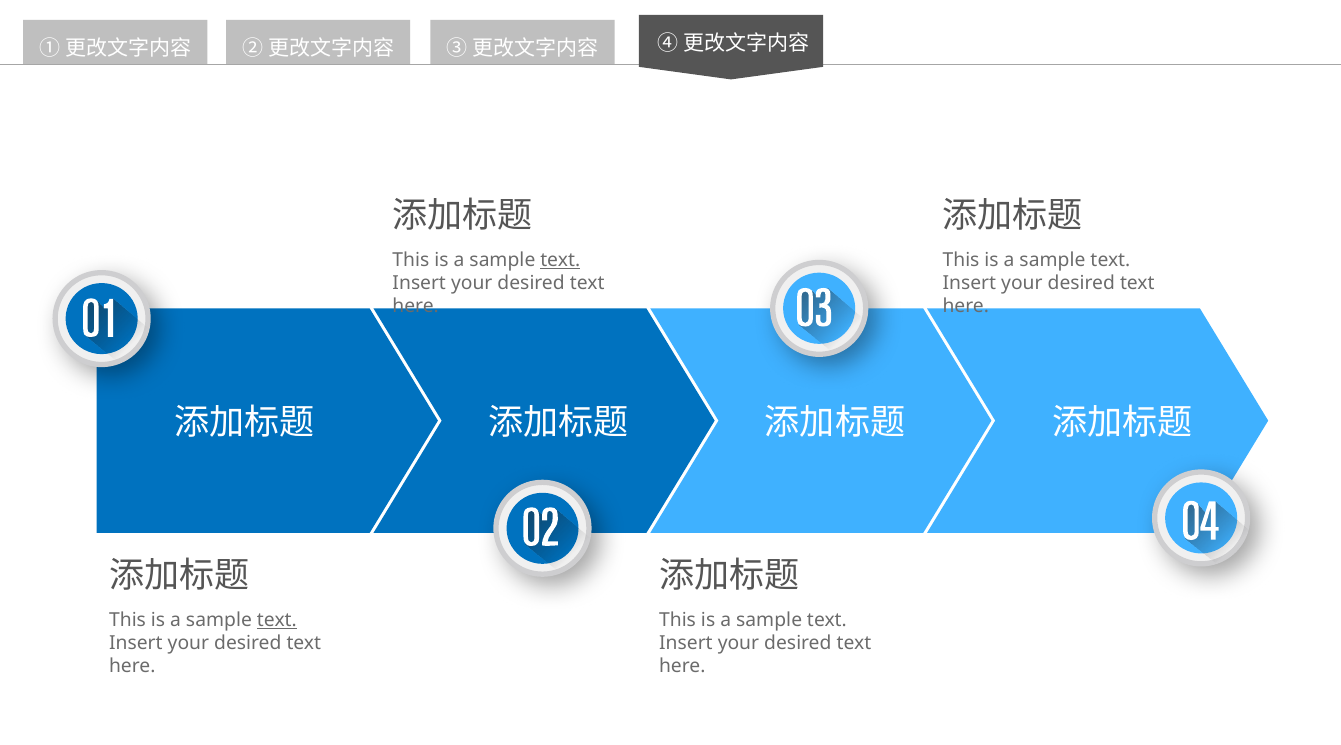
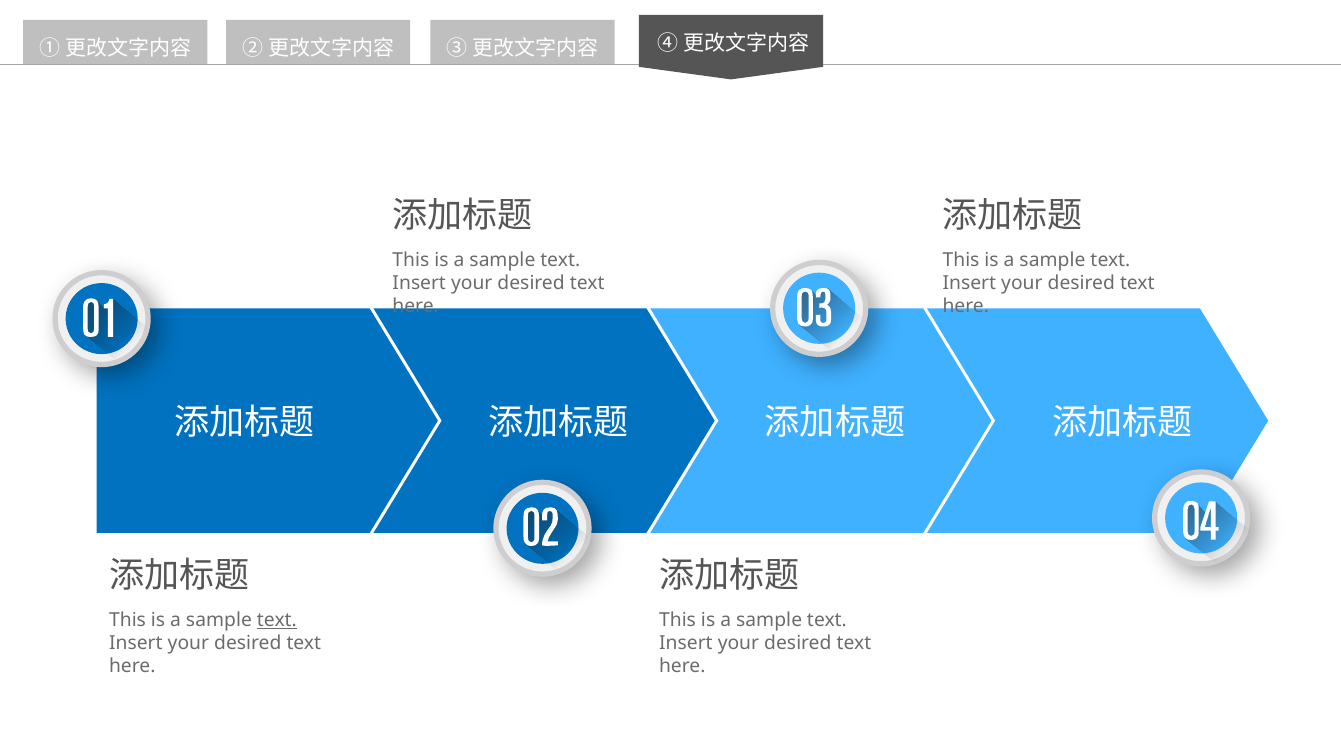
text underline: present -> none (560, 260)
